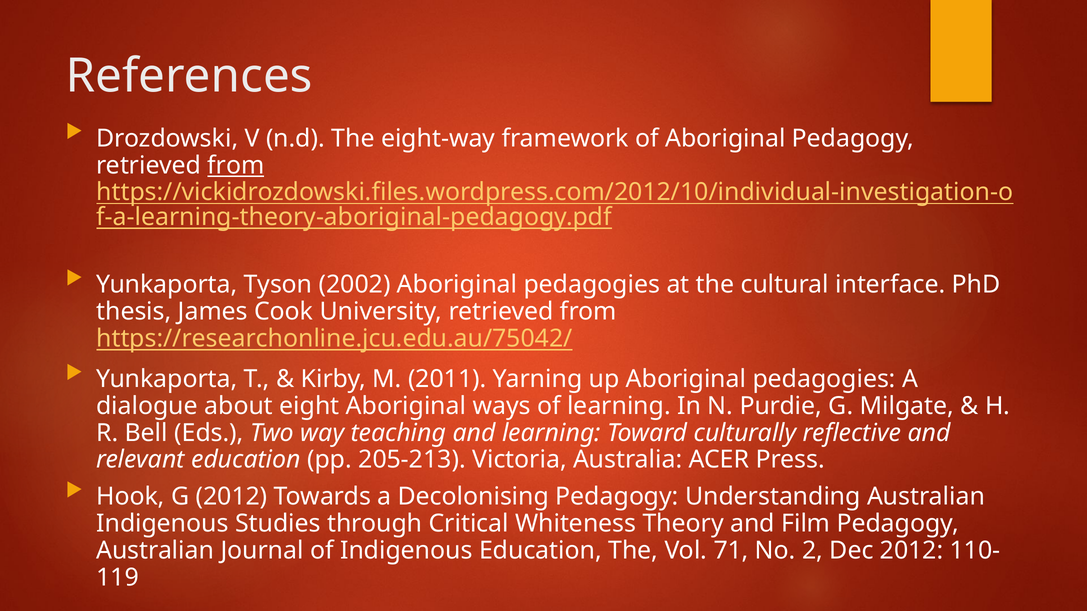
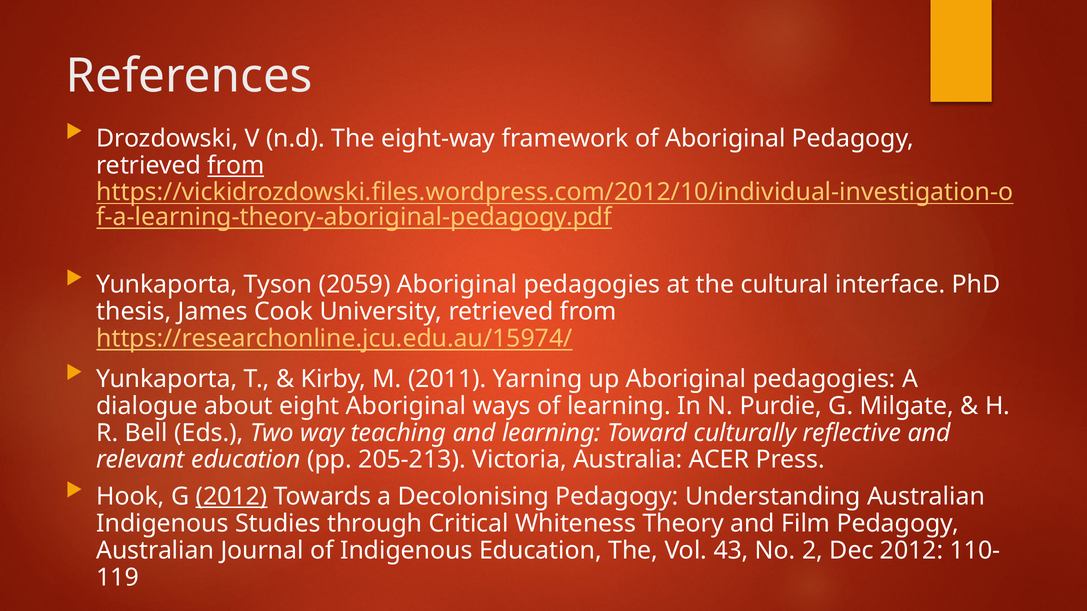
2002: 2002 -> 2059 (355, 285)
https://researchonline.jcu.edu.au/75042/: https://researchonline.jcu.edu.au/75042/ -> https://researchonline.jcu.edu.au/15974/ (334, 339)
2012 underline: none -> present (232, 497)
71: 71 -> 43 (731, 551)
